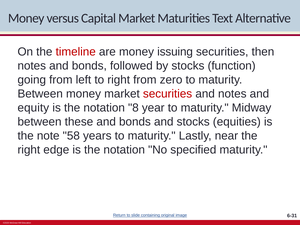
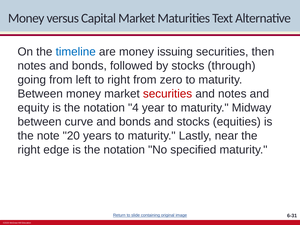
timeline colour: red -> blue (76, 52)
function: function -> through (232, 66)
8: 8 -> 4 (133, 108)
these: these -> curve (79, 122)
58: 58 -> 20 (71, 136)
